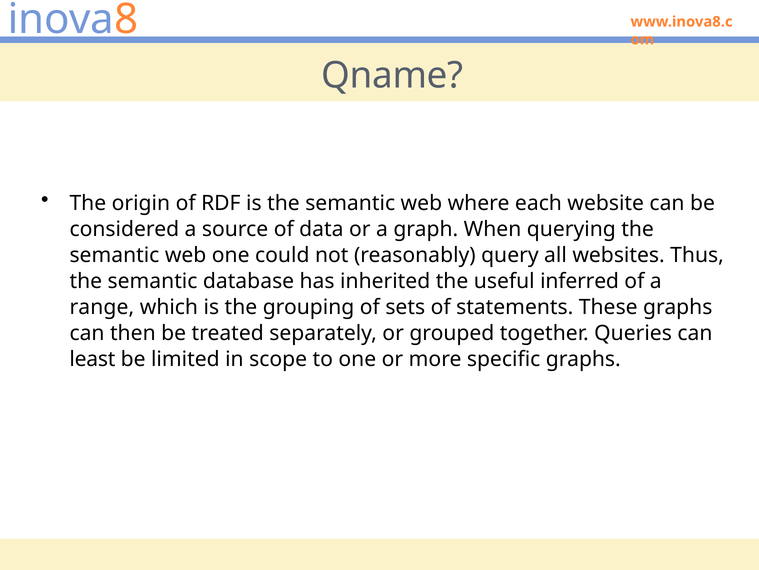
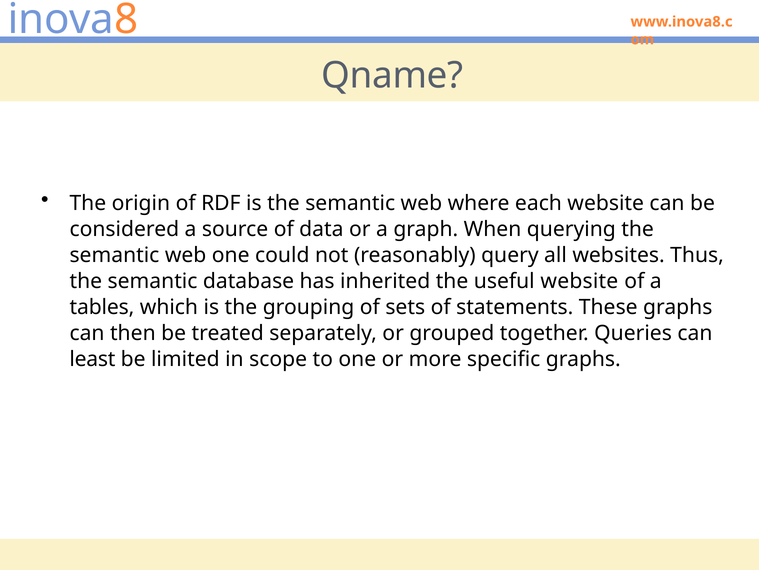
useful inferred: inferred -> website (579, 281)
range: range -> tables (102, 307)
